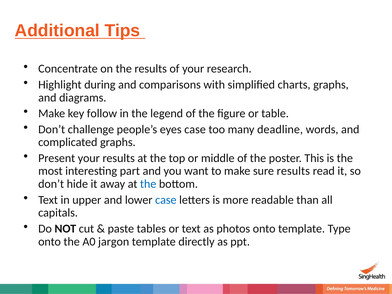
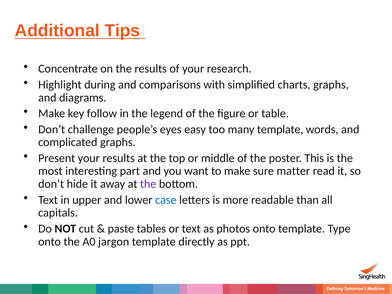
eyes case: case -> easy (195, 129)
many deadline: deadline -> template (280, 129)
sure results: results -> matter (293, 171)
the colour: blue -> purple (148, 184)
